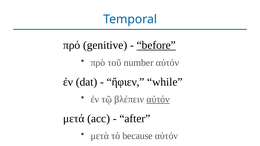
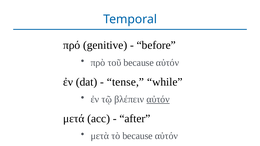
before underline: present -> none (156, 45)
τοῦ number: number -> because (139, 63)
ἤφιεν: ἤφιεν -> tense (125, 82)
